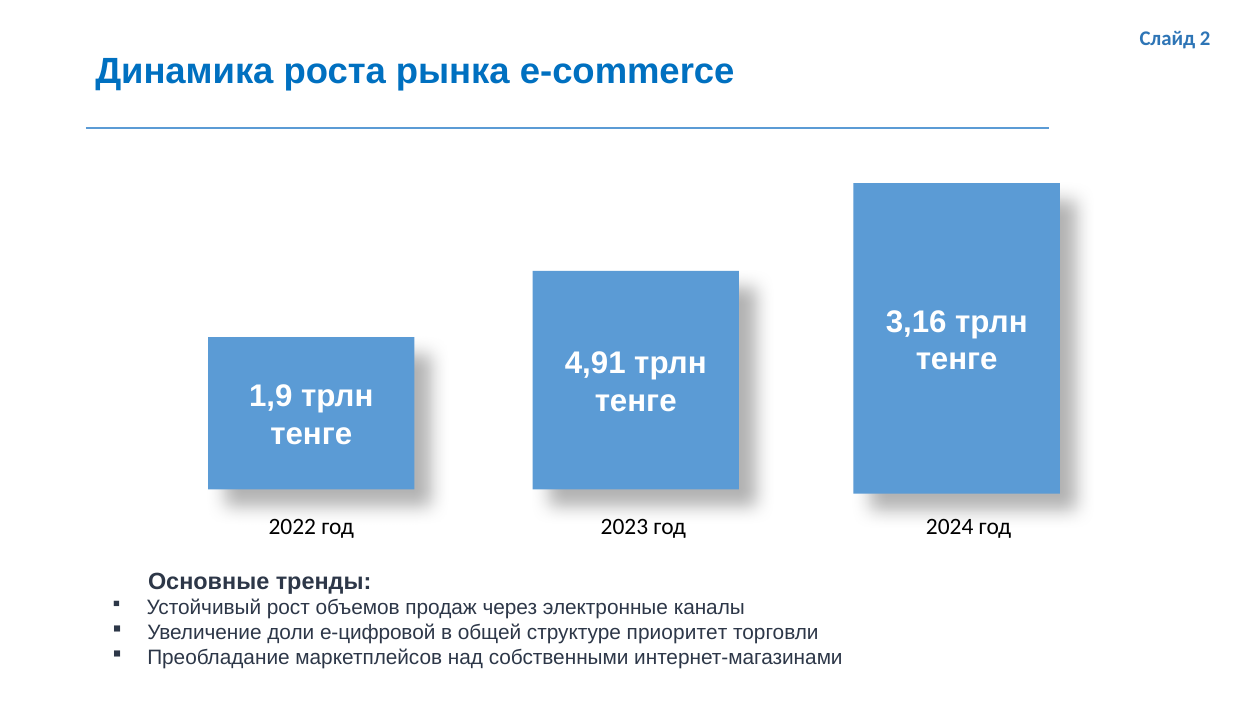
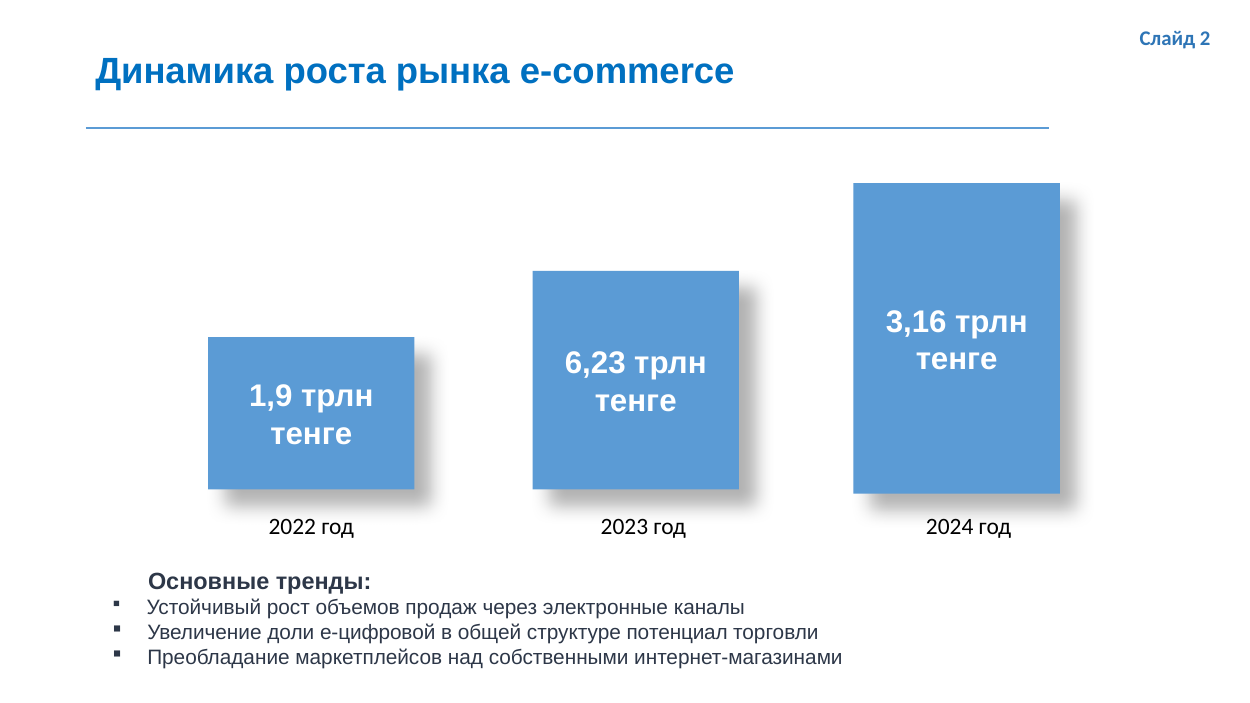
4,91: 4,91 -> 6,23 (595, 364)
приоритет: приоритет -> потенциал (677, 633)
